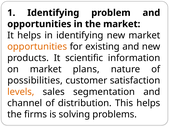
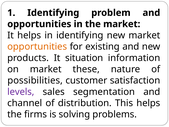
scientific: scientific -> situation (84, 58)
plans: plans -> these (86, 69)
levels colour: orange -> purple (21, 92)
